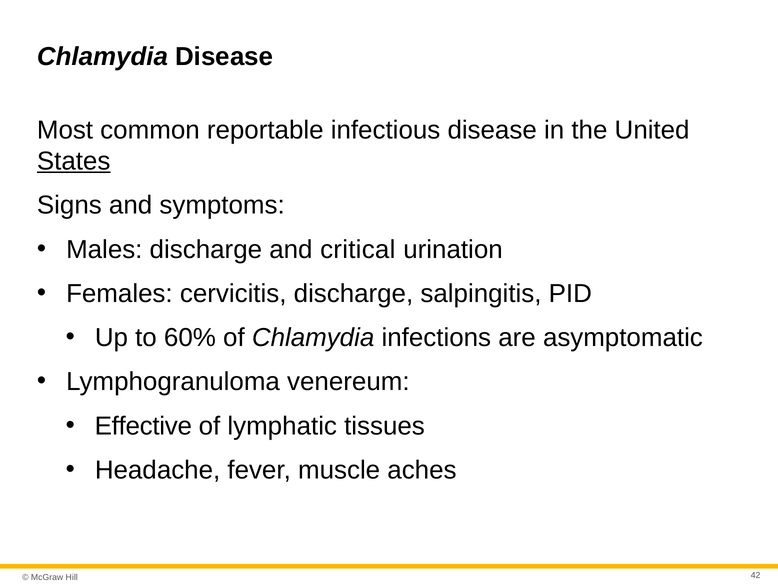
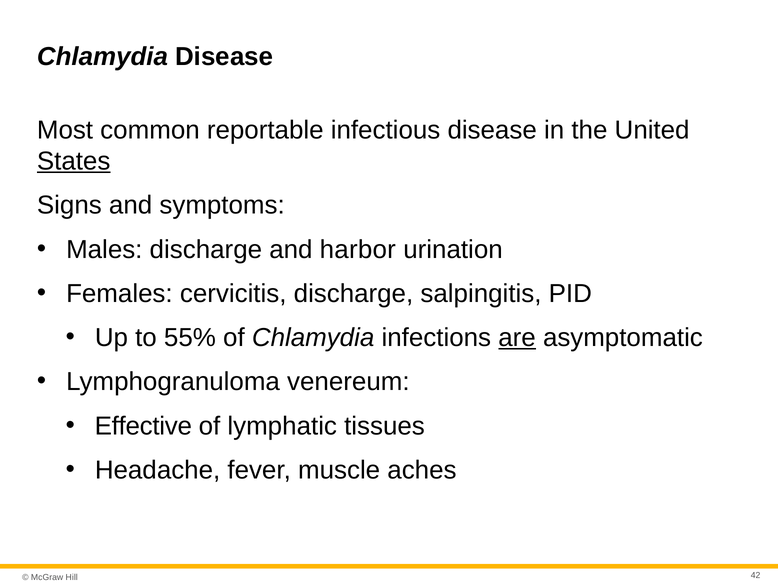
critical: critical -> harbor (358, 249)
60%: 60% -> 55% (190, 337)
are underline: none -> present (517, 337)
